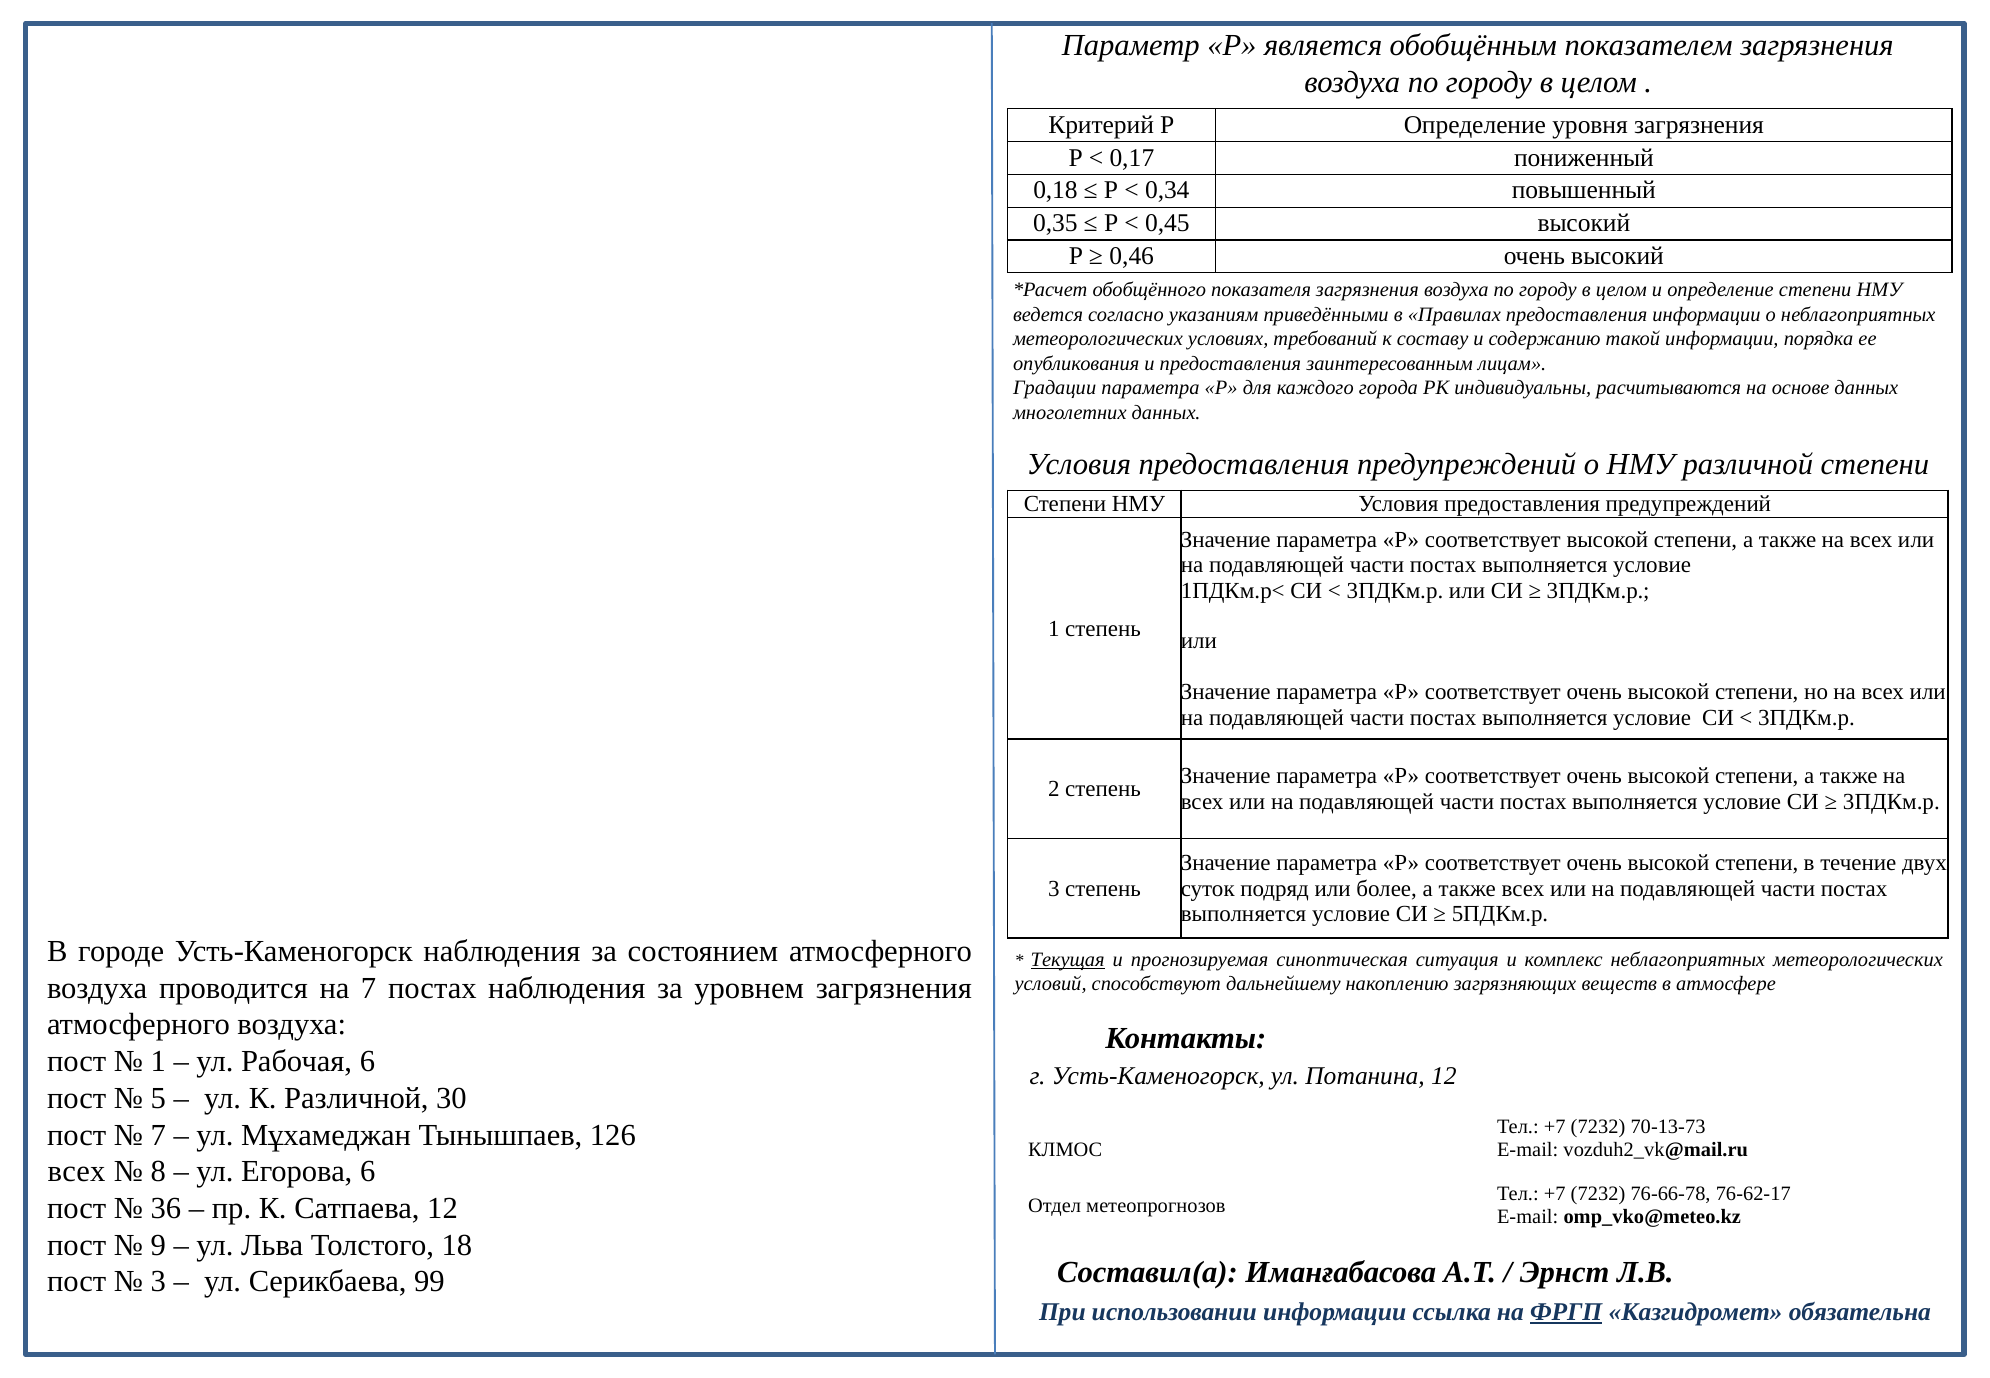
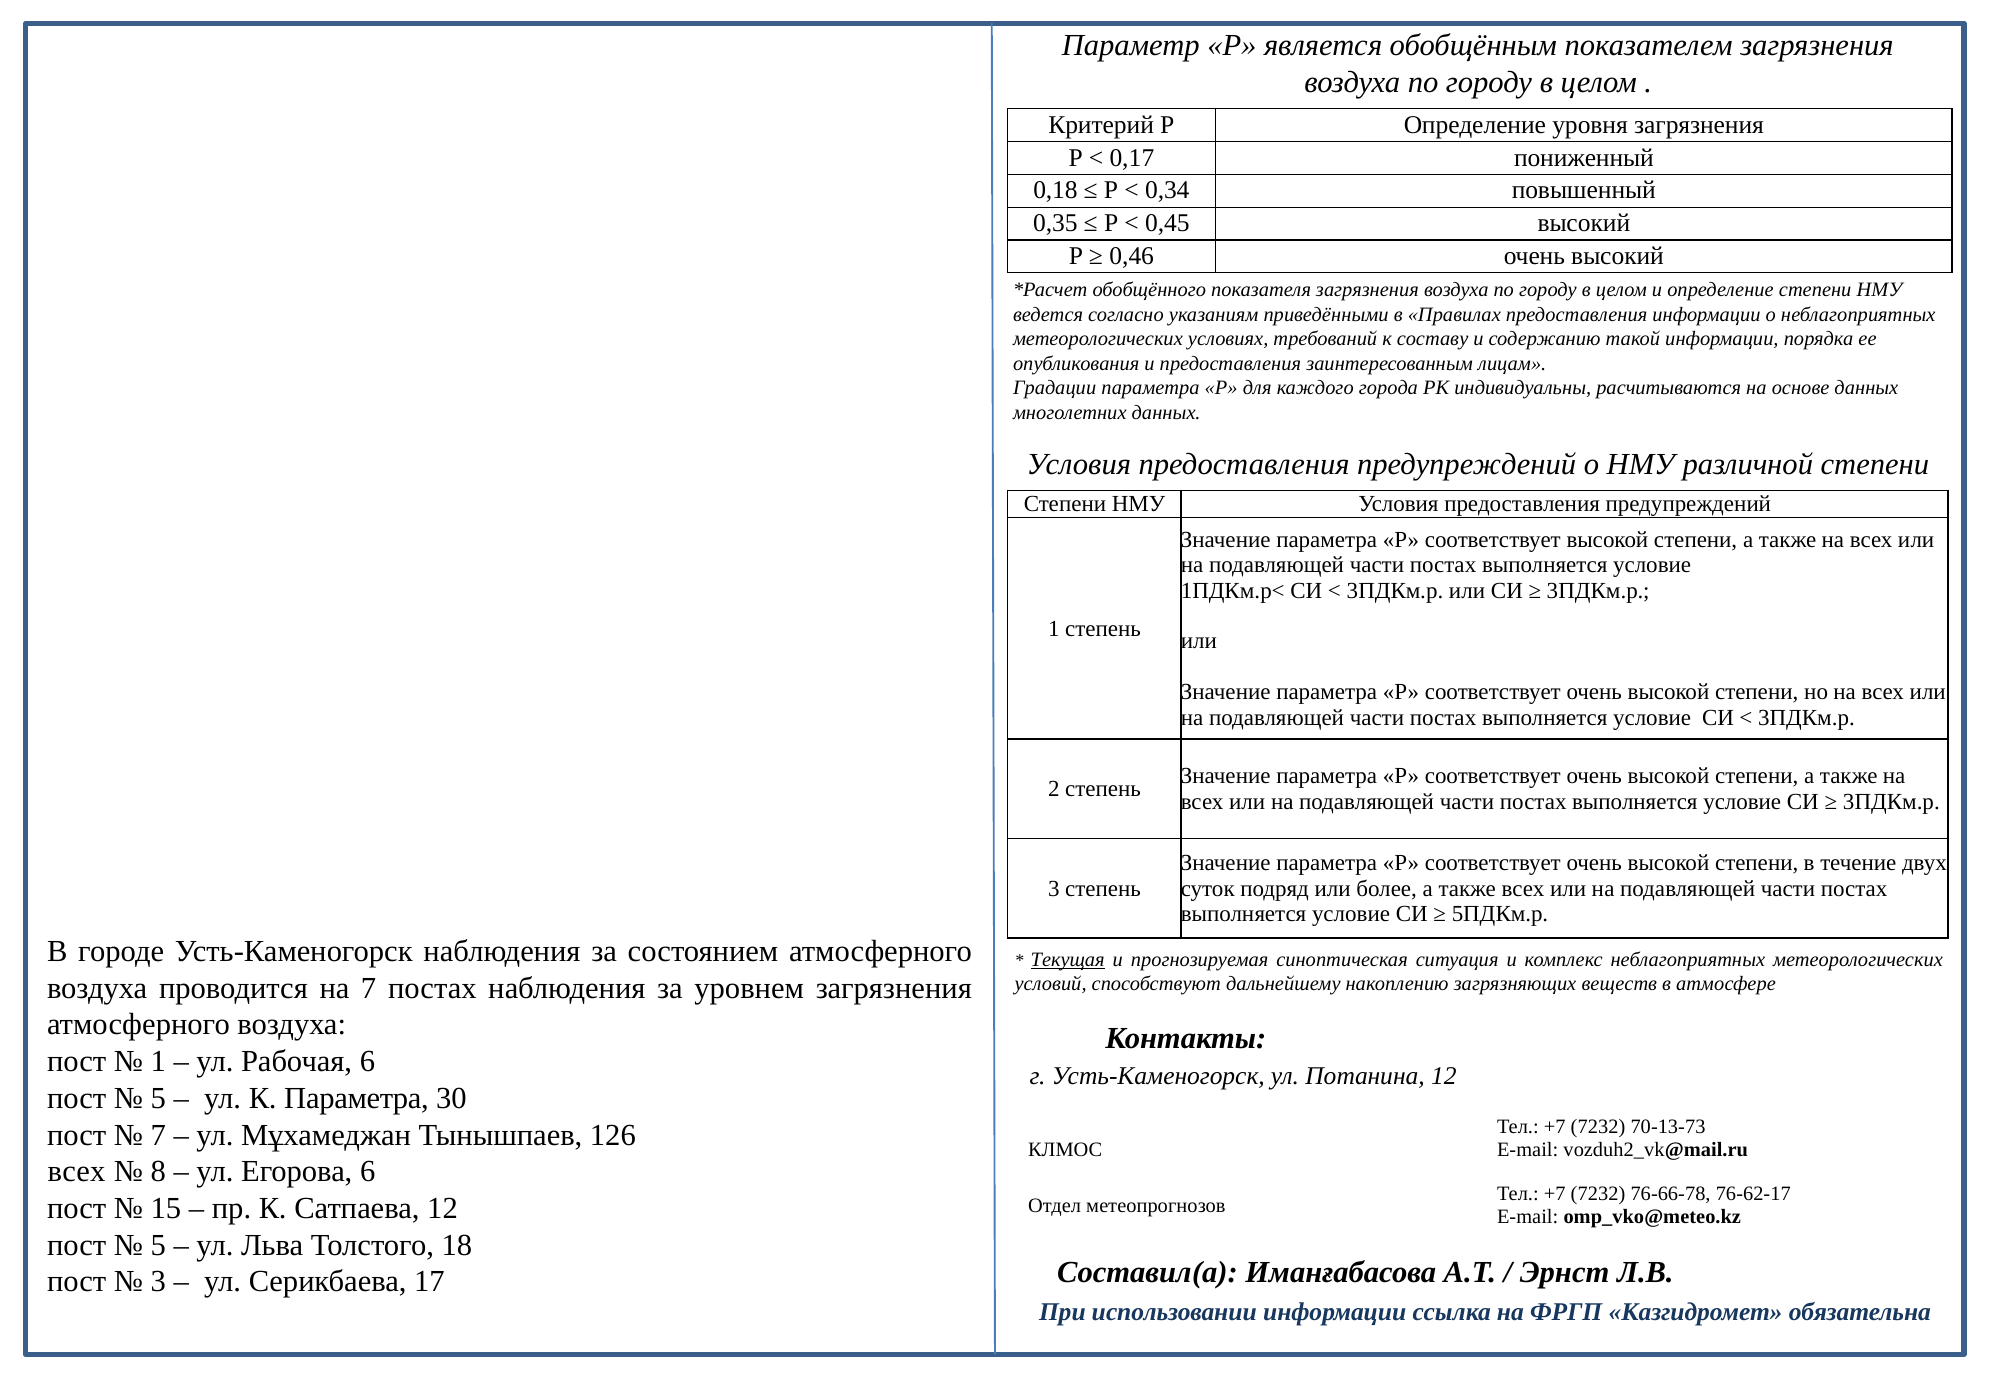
К Различной: Различной -> Параметра (357, 1098)
36: 36 -> 15 (166, 1208)
9: 9 -> 5 (158, 1245)
99: 99 -> 17 (429, 1282)
ФРГП underline: present -> none (1566, 1312)
